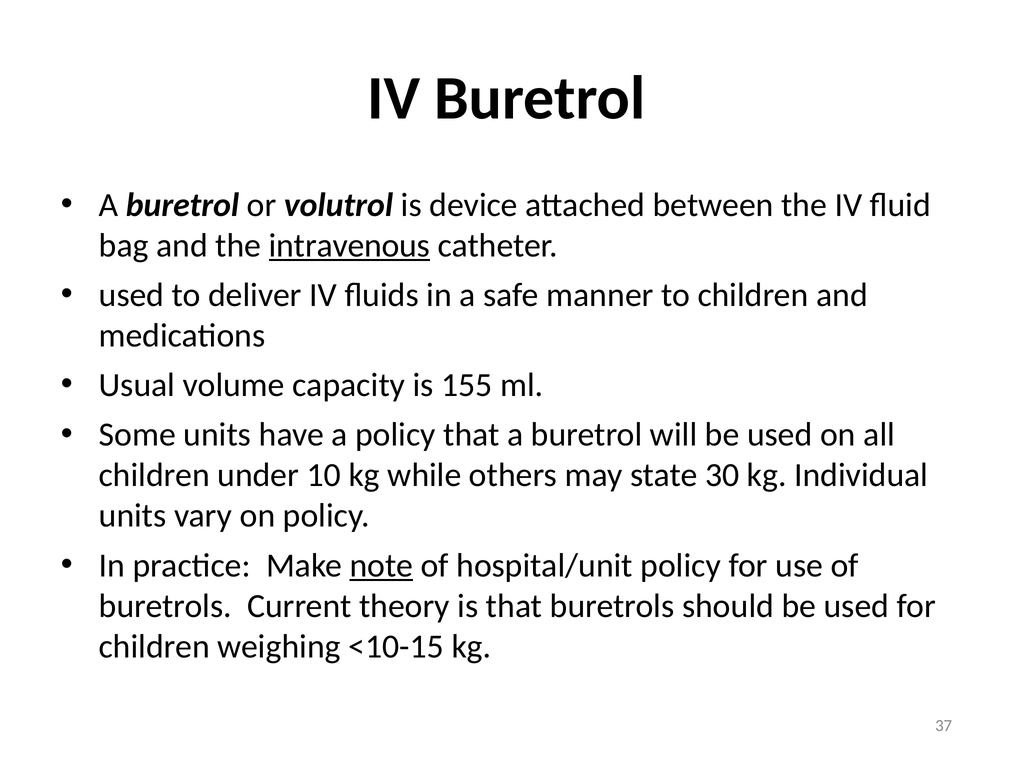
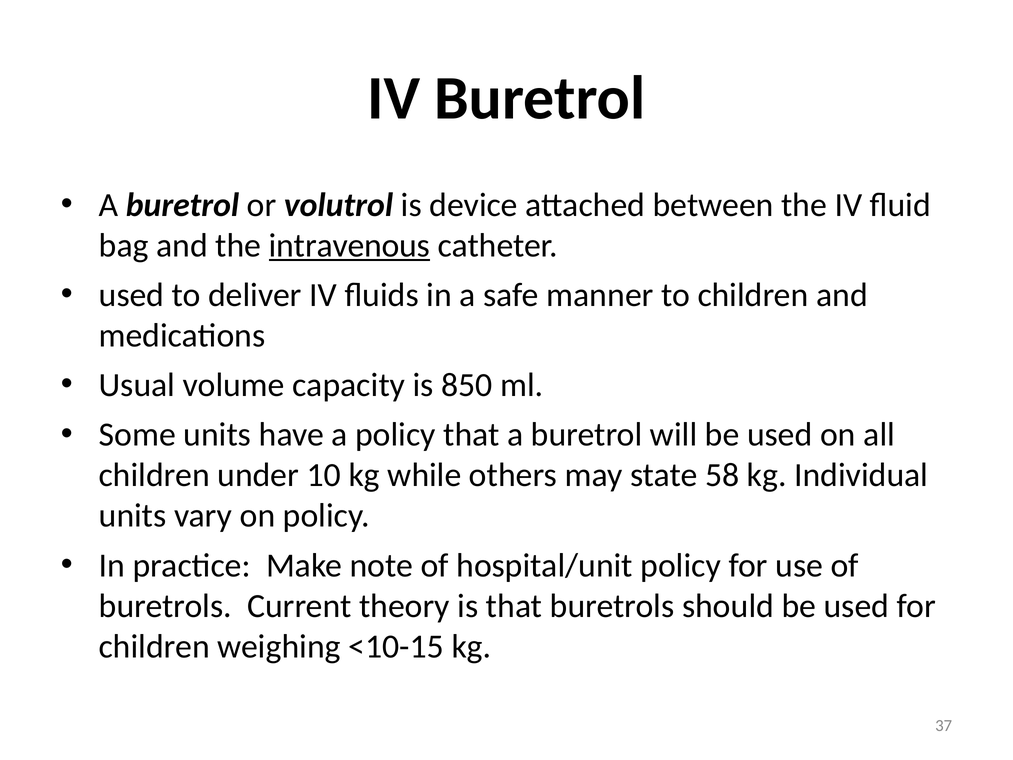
155: 155 -> 850 (467, 385)
30: 30 -> 58 (722, 475)
note underline: present -> none (381, 565)
